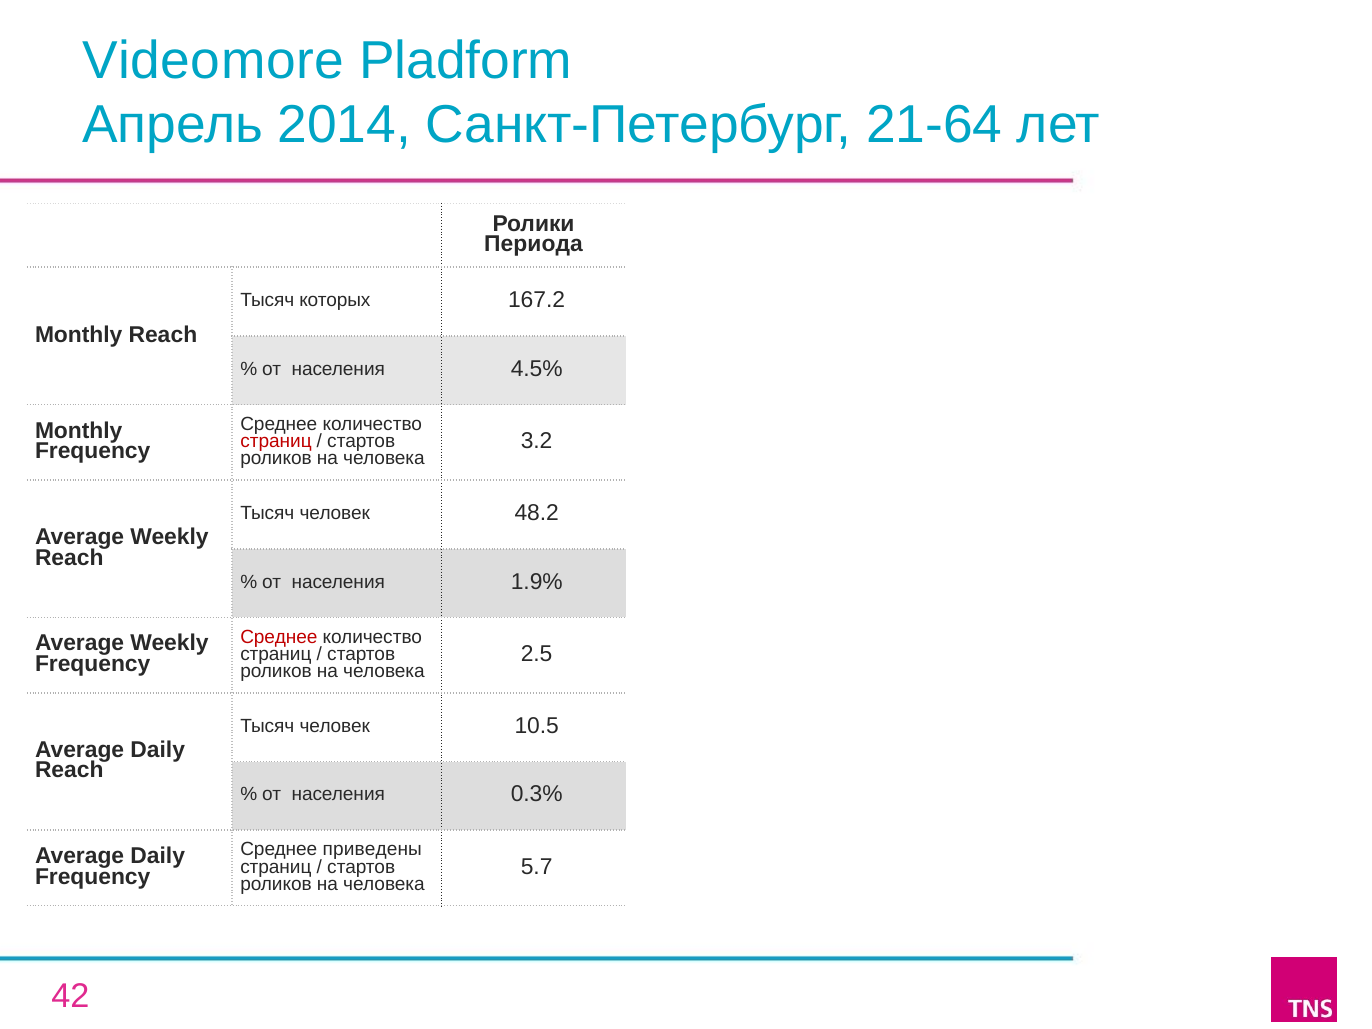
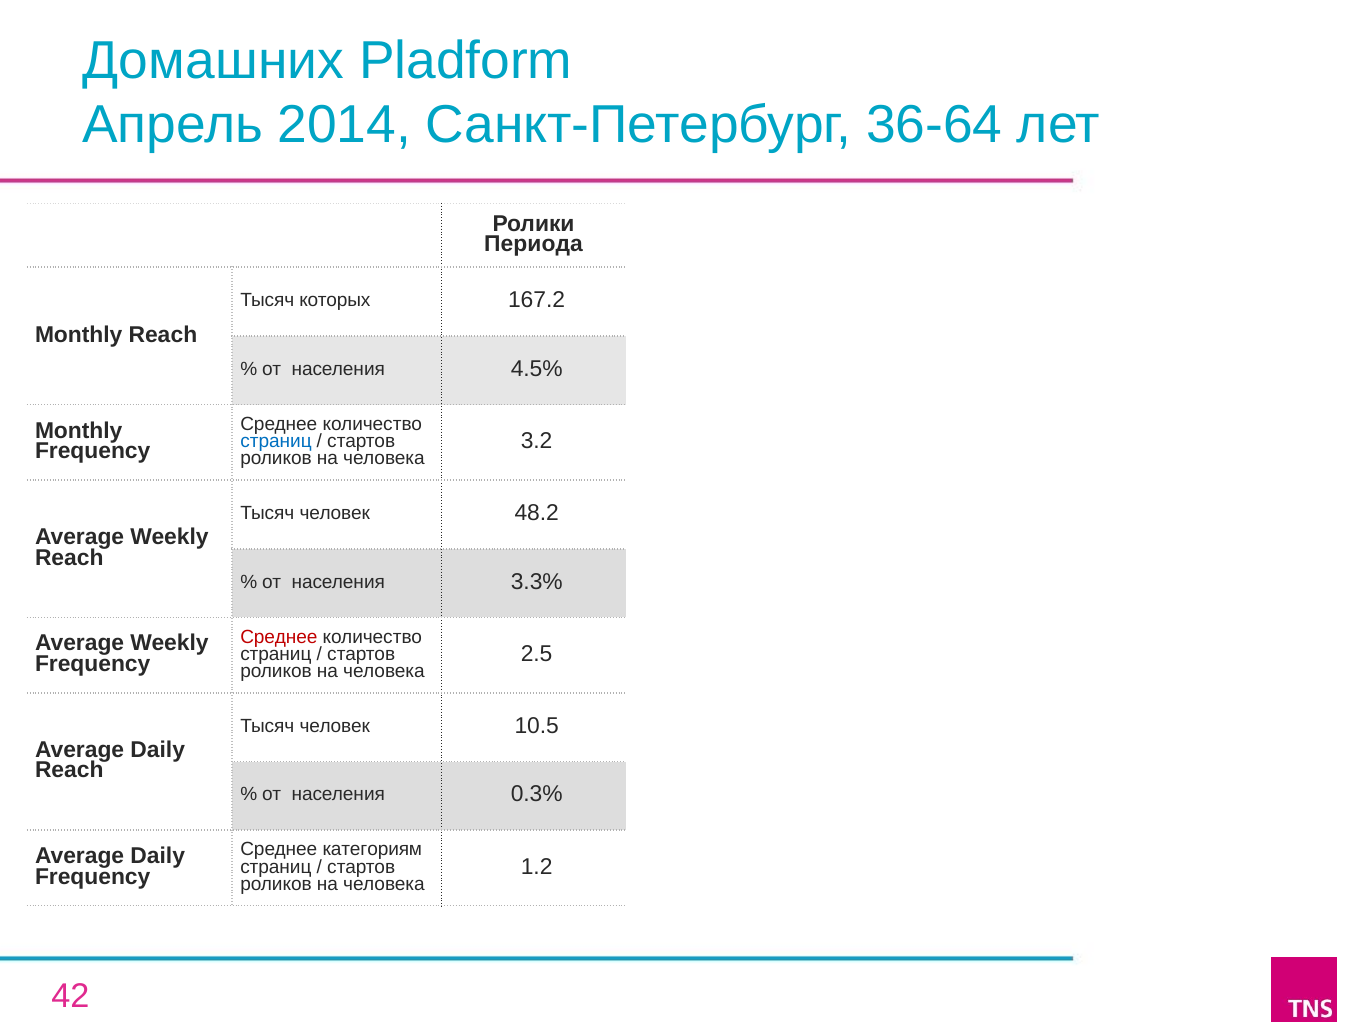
Videomore: Videomore -> Домашних (213, 61)
21-64: 21-64 -> 36-64 (934, 125)
страниц colour: red -> blue (276, 441)
1.9%: 1.9% -> 3.3% (537, 582)
приведены: приведены -> категориям (372, 850)
5.7: 5.7 -> 1.2 (537, 866)
